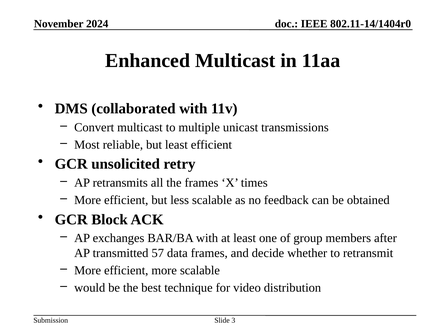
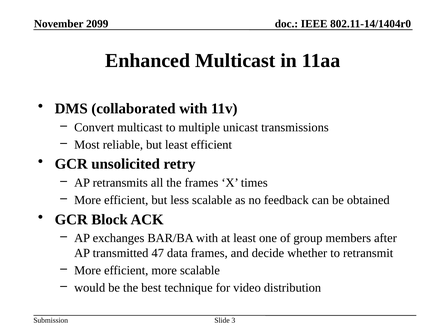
2024: 2024 -> 2099 (97, 24)
57: 57 -> 47 (158, 253)
